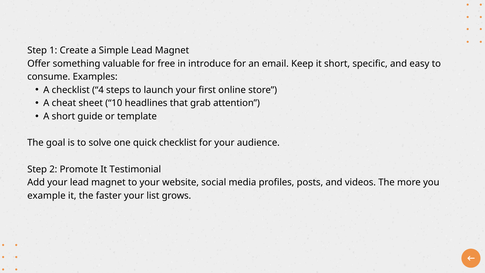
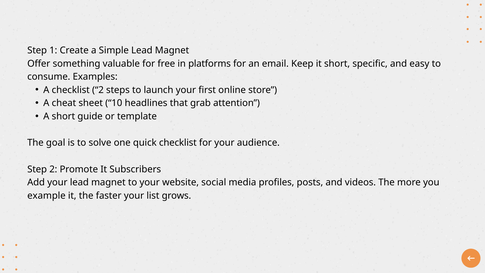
introduce: introduce -> platforms (210, 64)
checklist 4: 4 -> 2 (98, 90)
Testimonial: Testimonial -> Subscribers (135, 169)
